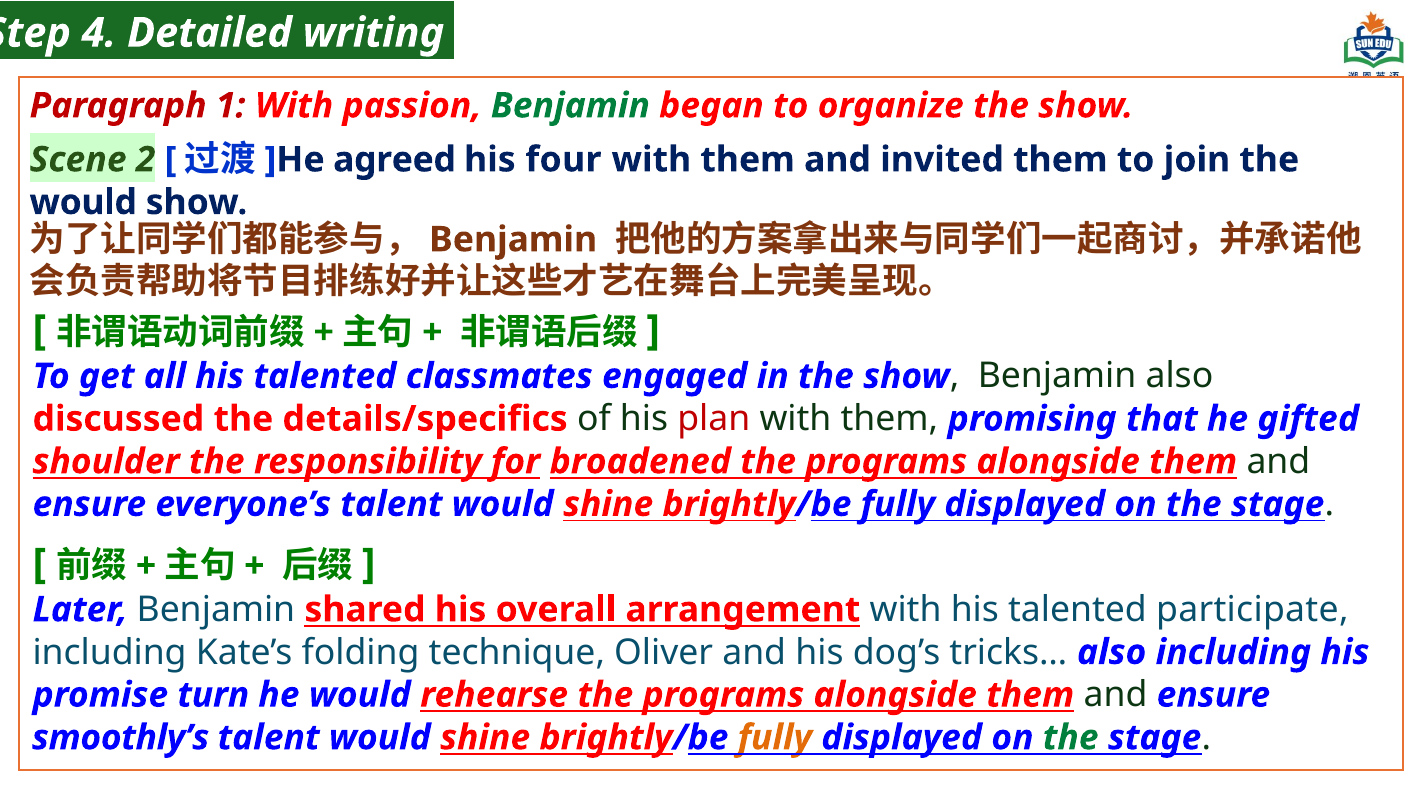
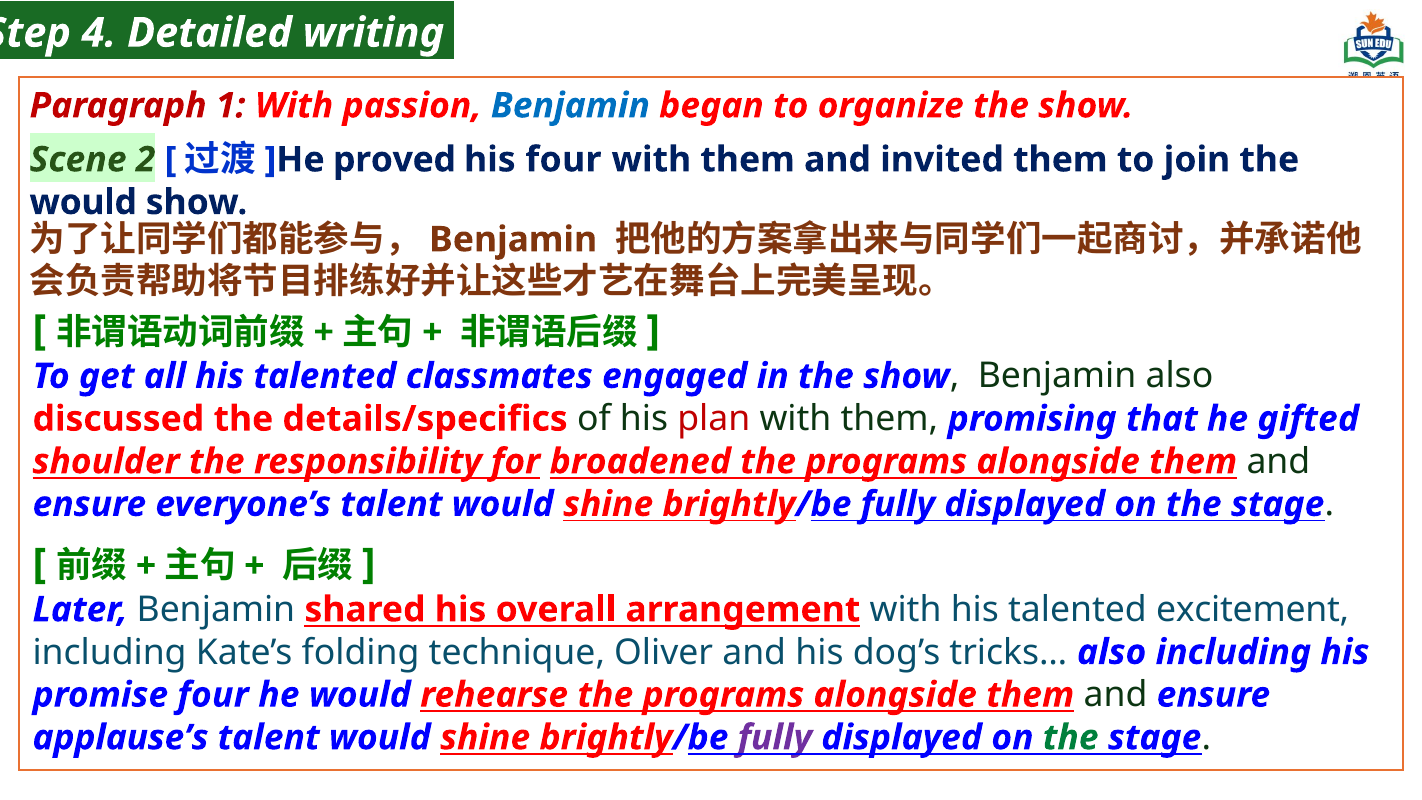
Benjamin colour: green -> blue (570, 106)
agreed: agreed -> proved (394, 160)
participate: participate -> excitement (1253, 610)
promise turn: turn -> four (213, 695)
smoothly’s: smoothly’s -> applause’s (121, 737)
fully colour: orange -> purple (775, 737)
